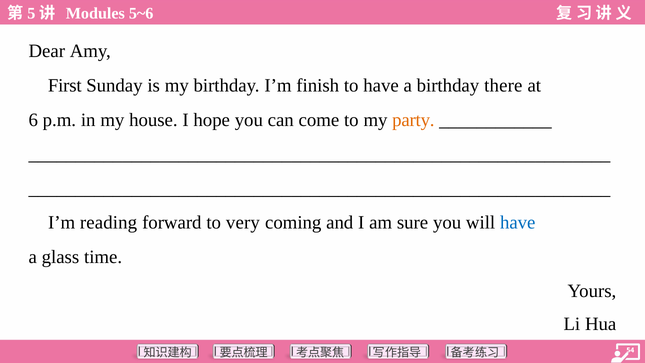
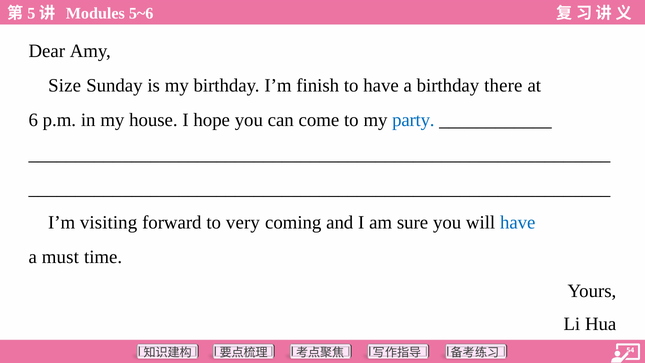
First: First -> Size (65, 85)
party colour: orange -> blue (413, 120)
reading: reading -> visiting (109, 223)
glass: glass -> must (60, 257)
